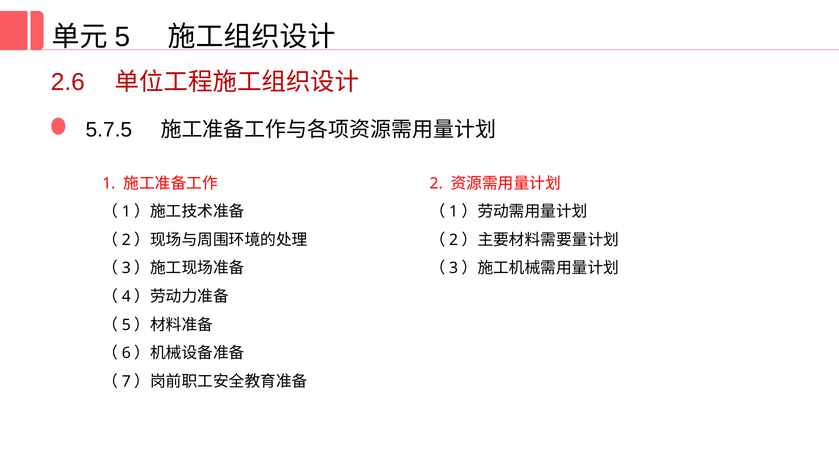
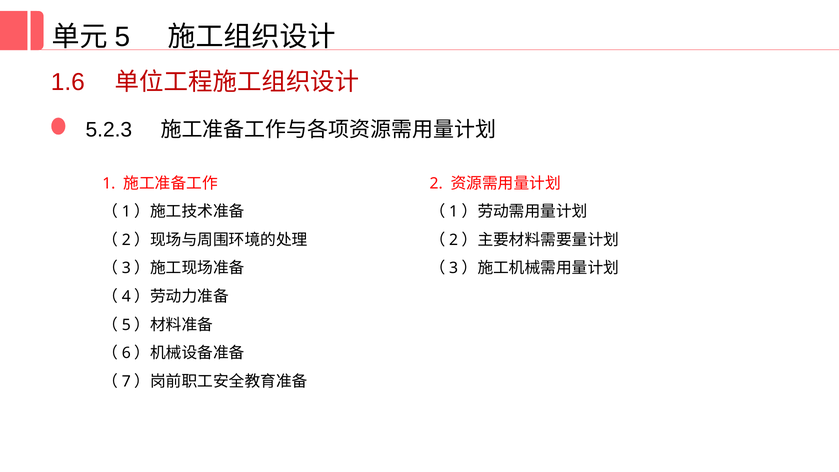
2.6: 2.6 -> 1.6 (68, 82)
5.7.5: 5.7.5 -> 5.2.3 (109, 130)
